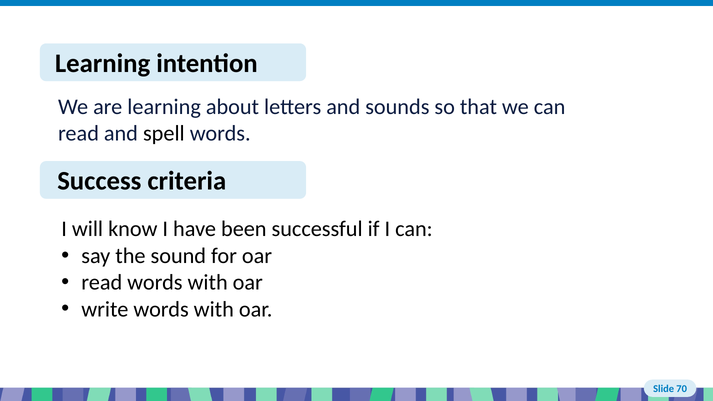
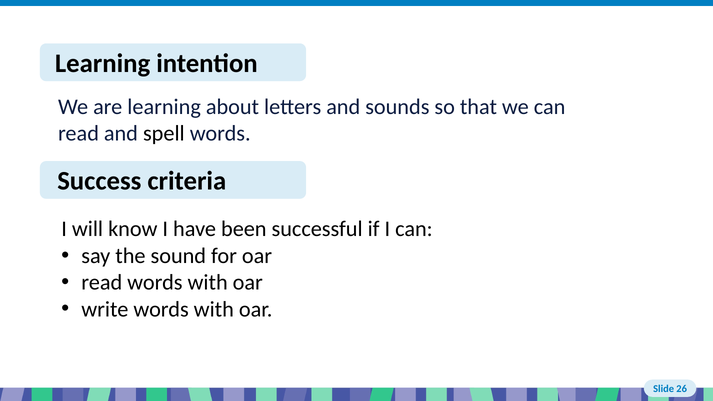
70: 70 -> 26 (682, 389)
